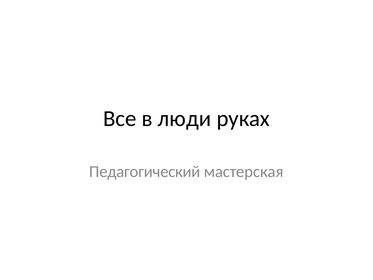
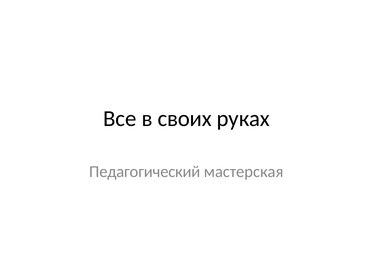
люди: люди -> своих (185, 118)
